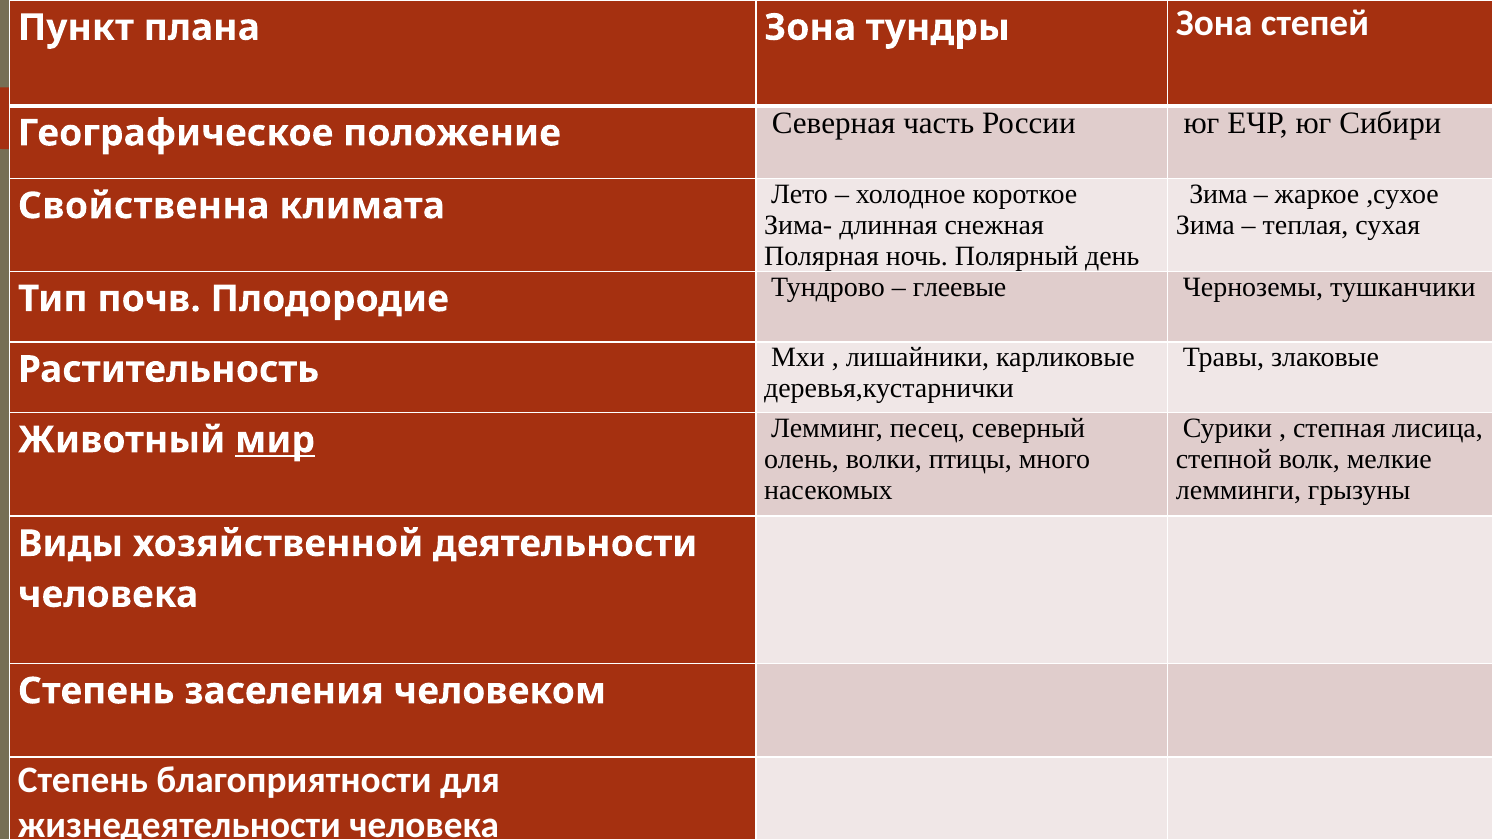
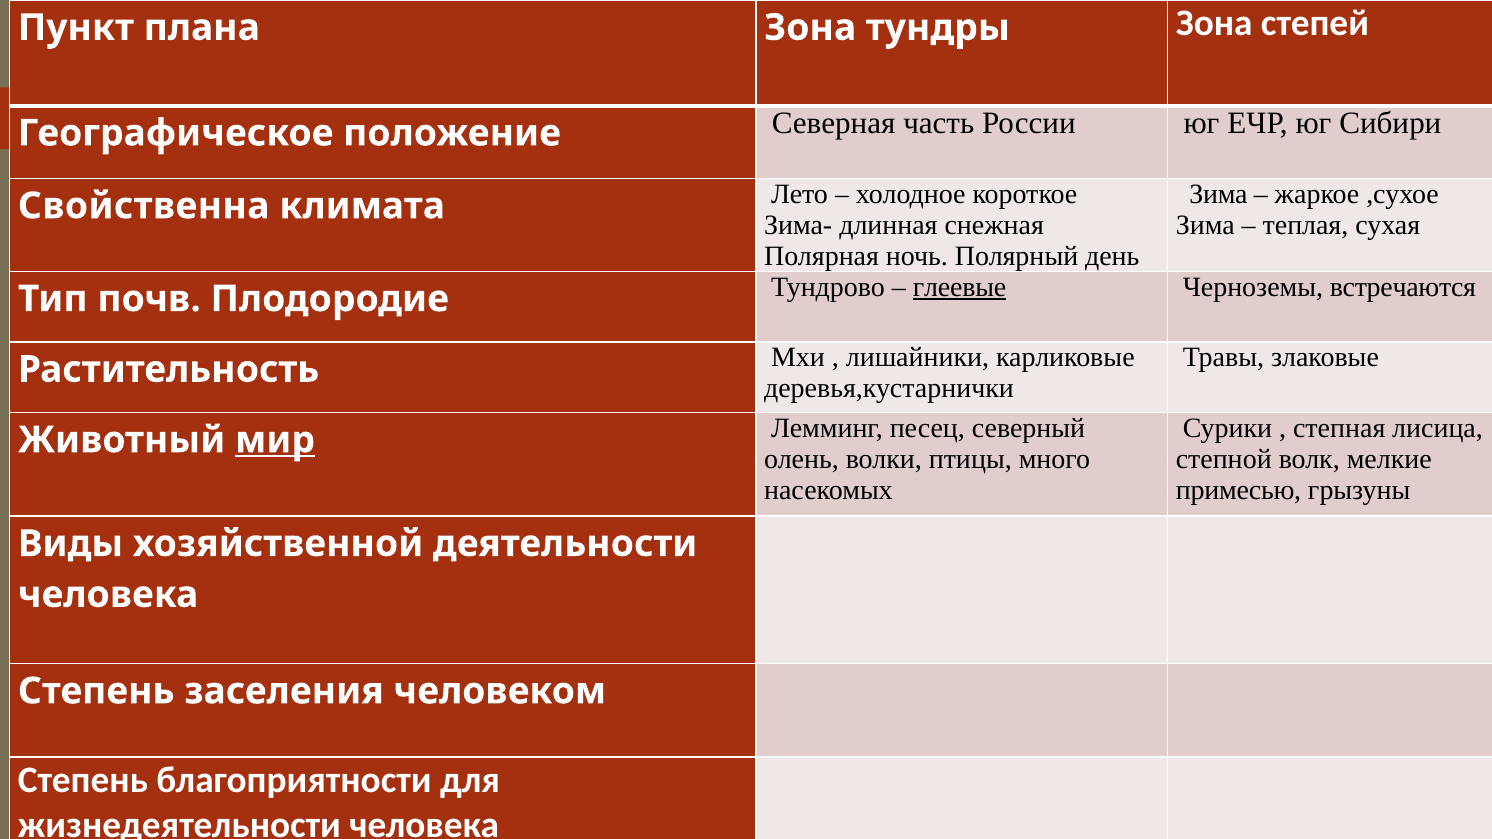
глеевые underline: none -> present (960, 287)
тушканчики: тушканчики -> встречаются (1403, 287)
лемминги: лемминги -> примесью (1239, 490)
